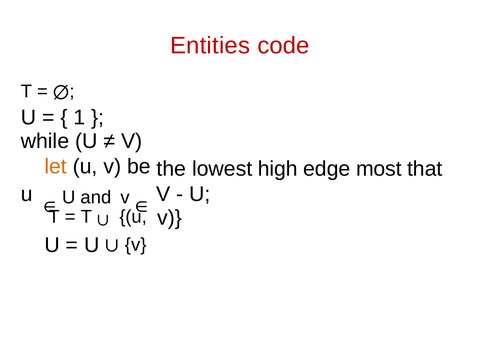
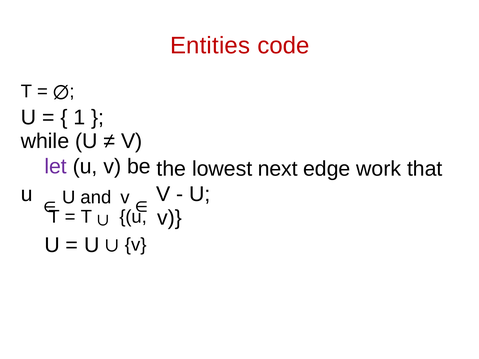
let colour: orange -> purple (56, 167)
high: high -> next (278, 169)
most: most -> work (379, 169)
